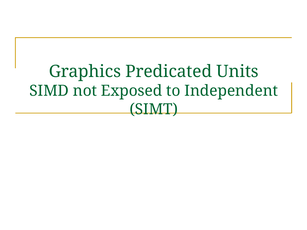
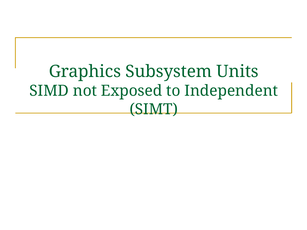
Predicated: Predicated -> Subsystem (169, 72)
